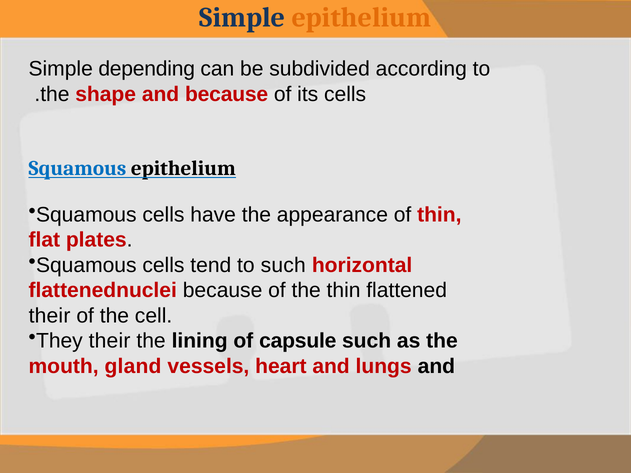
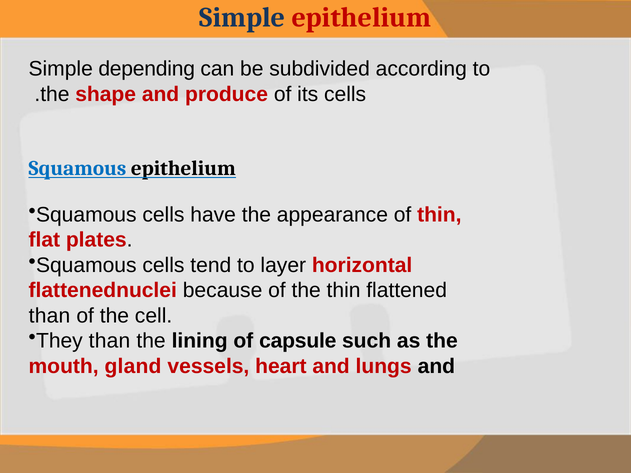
epithelium colour: orange -> red (361, 18)
and because: because -> produce (227, 94)
to such: such -> layer (283, 265)
their: their -> than (50, 316)
They their: their -> than (110, 341)
